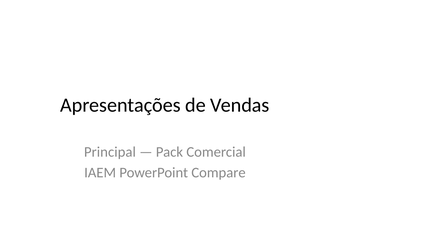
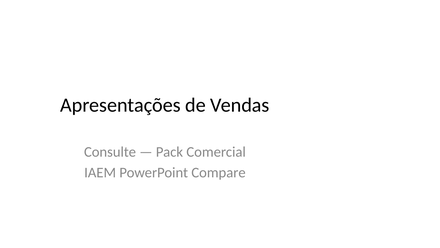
Principal: Principal -> Consulte (110, 152)
